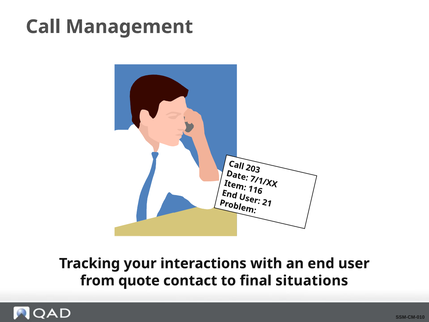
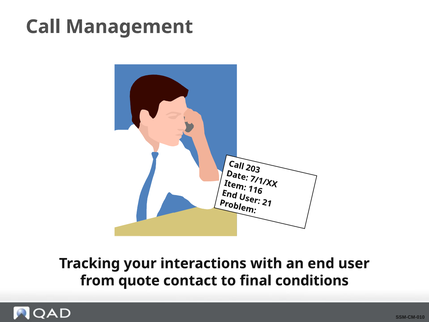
situations: situations -> conditions (312, 280)
